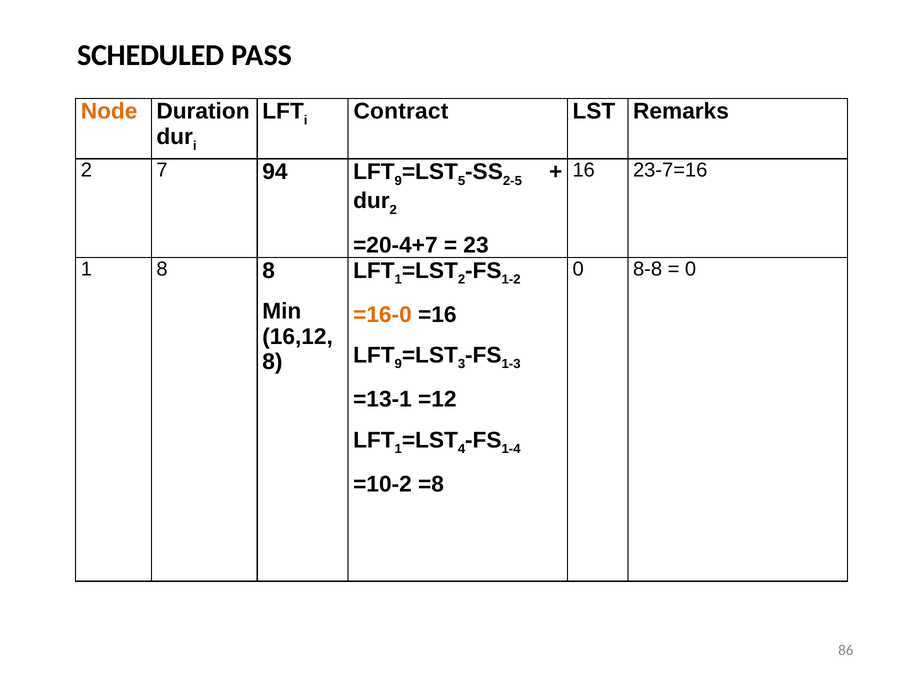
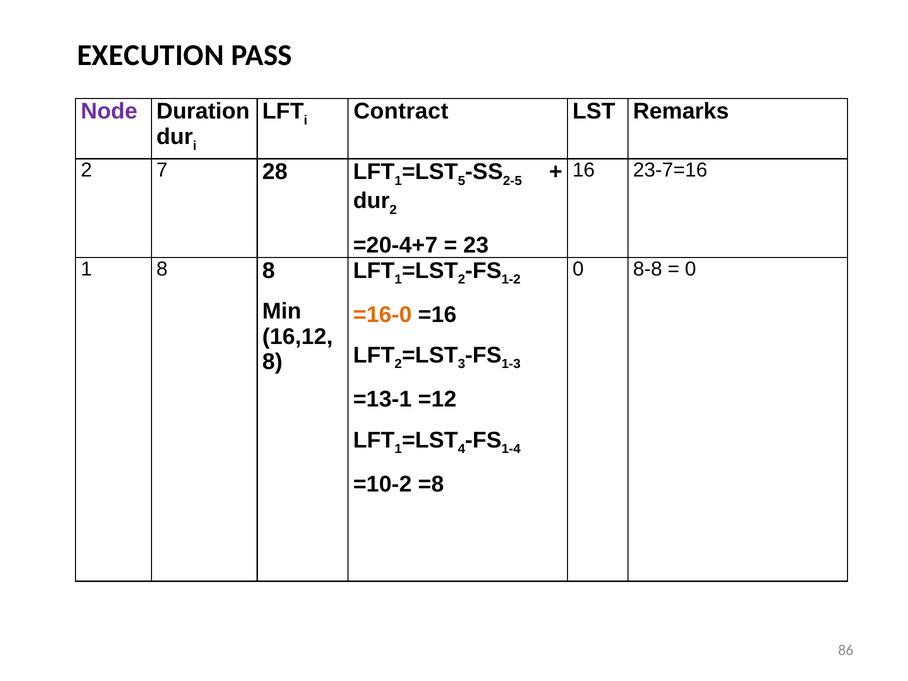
SCHEDULED: SCHEDULED -> EXECUTION (151, 55)
Node colour: orange -> purple (109, 111)
94: 94 -> 28 (275, 172)
9: 9 -> 1 (398, 181)
9: 9 -> 2 (398, 364)
